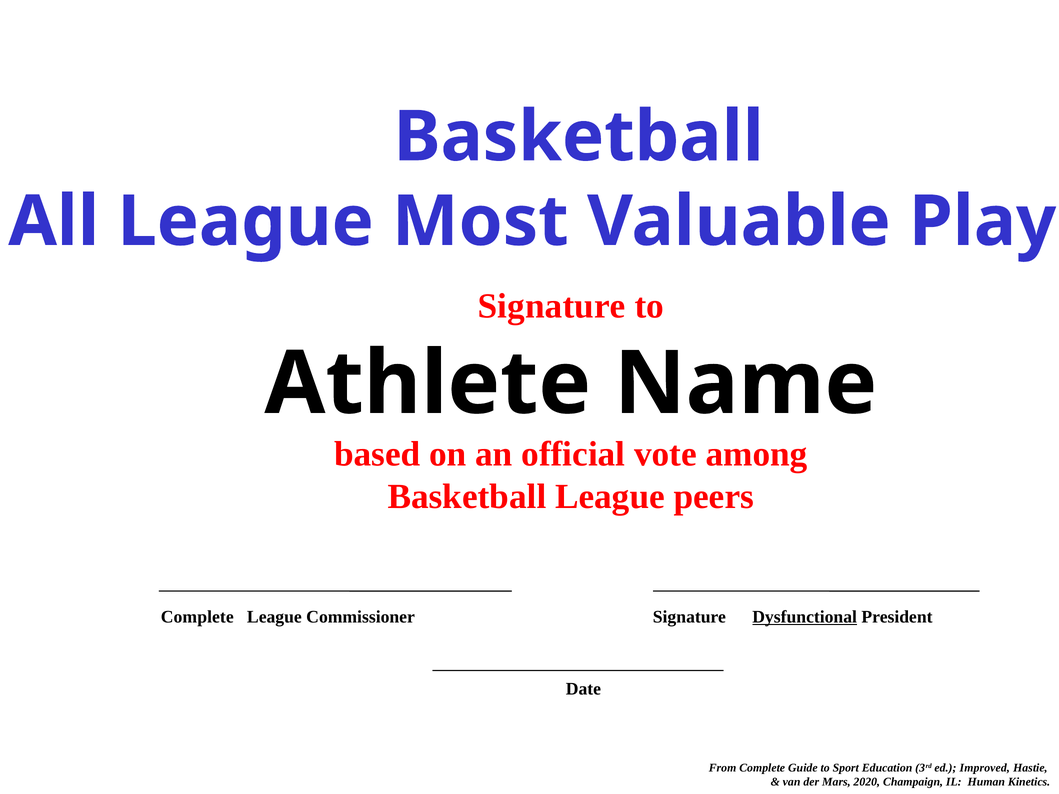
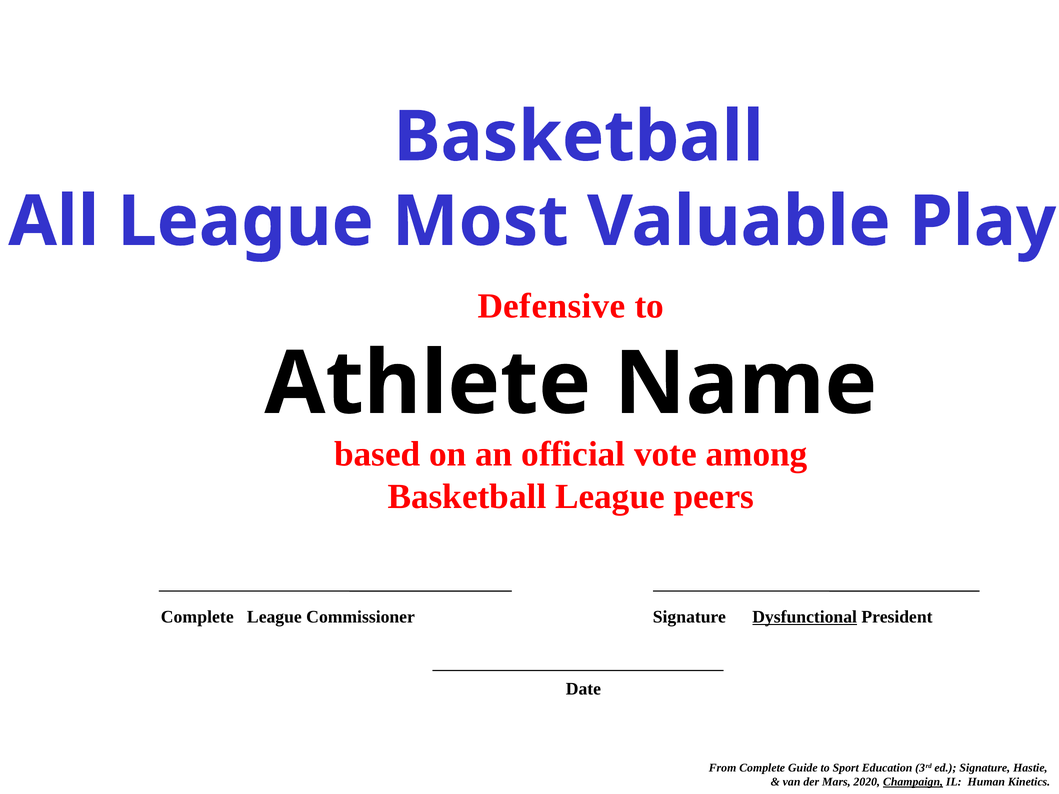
Signature: Signature -> Defensive (551, 306)
ed Improved: Improved -> Signature (985, 768)
Champaign underline: none -> present (913, 782)
